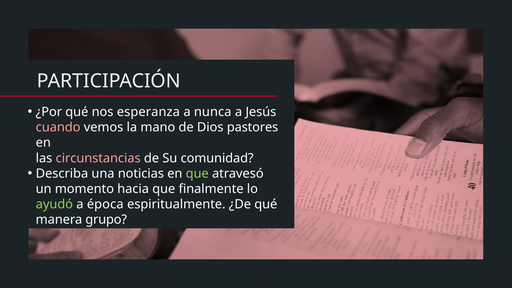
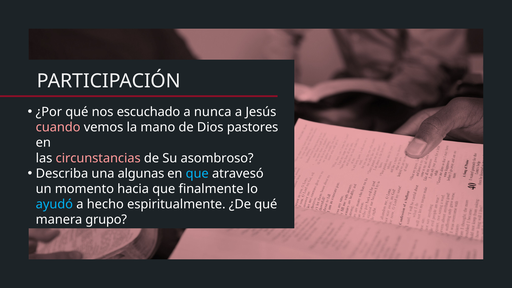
esperanza: esperanza -> escuchado (148, 112)
comunidad: comunidad -> asombroso (217, 158)
noticias: noticias -> algunas (141, 173)
que colour: light green -> light blue (197, 173)
ayudó colour: light green -> light blue (54, 204)
época: época -> hecho (105, 204)
